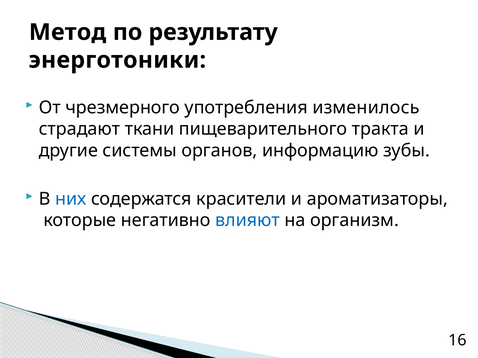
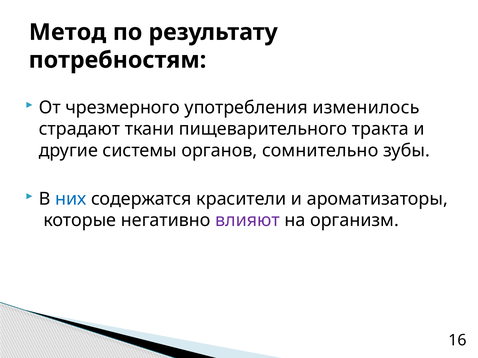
энерготоники: энерготоники -> потребностям (117, 60)
информацию: информацию -> сомнительно (320, 151)
влияют colour: blue -> purple (248, 221)
